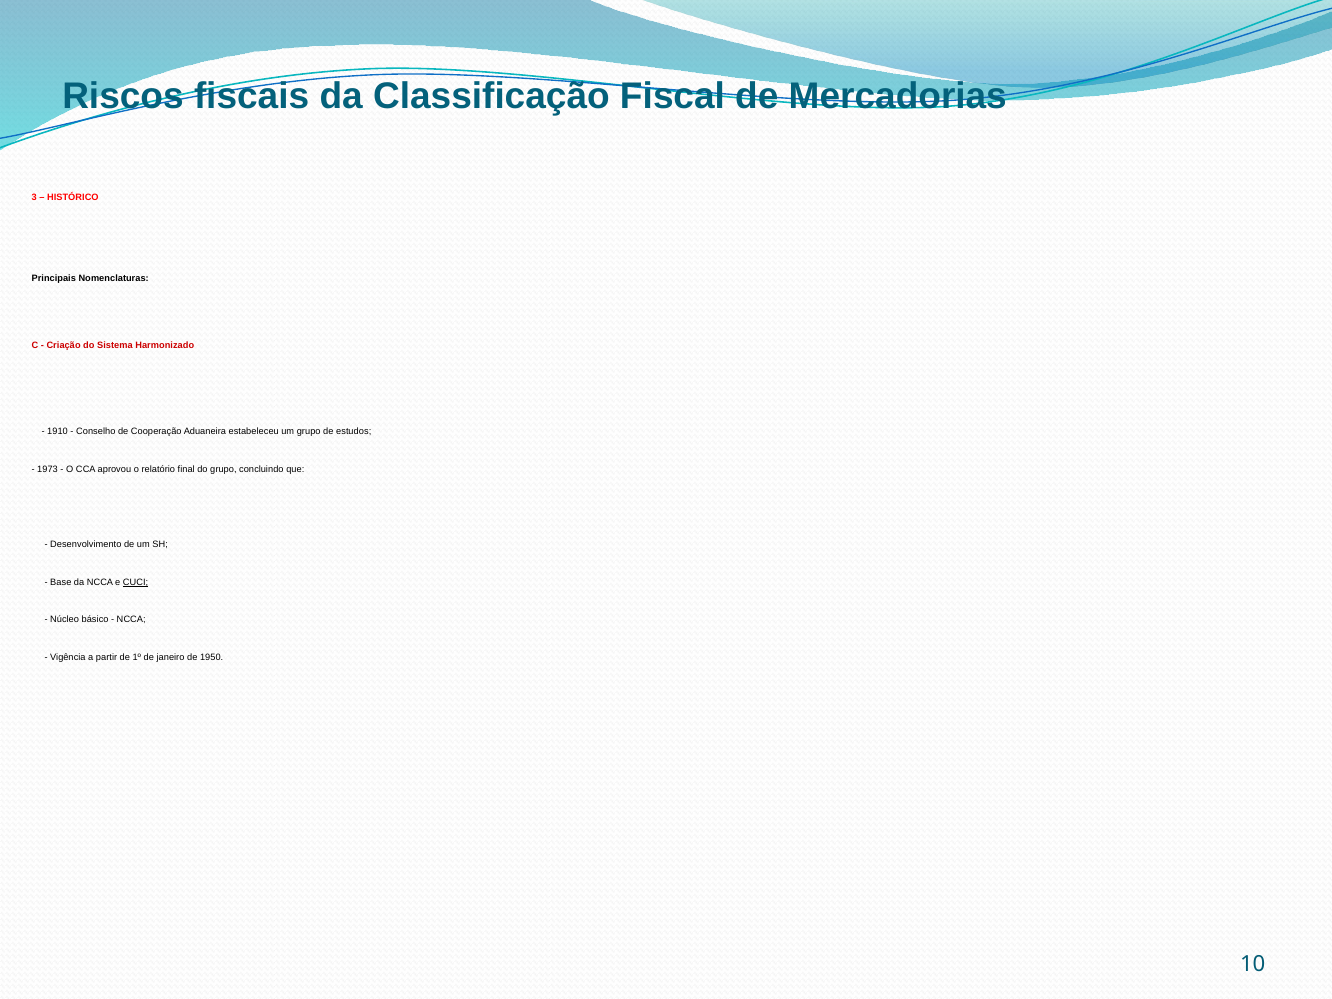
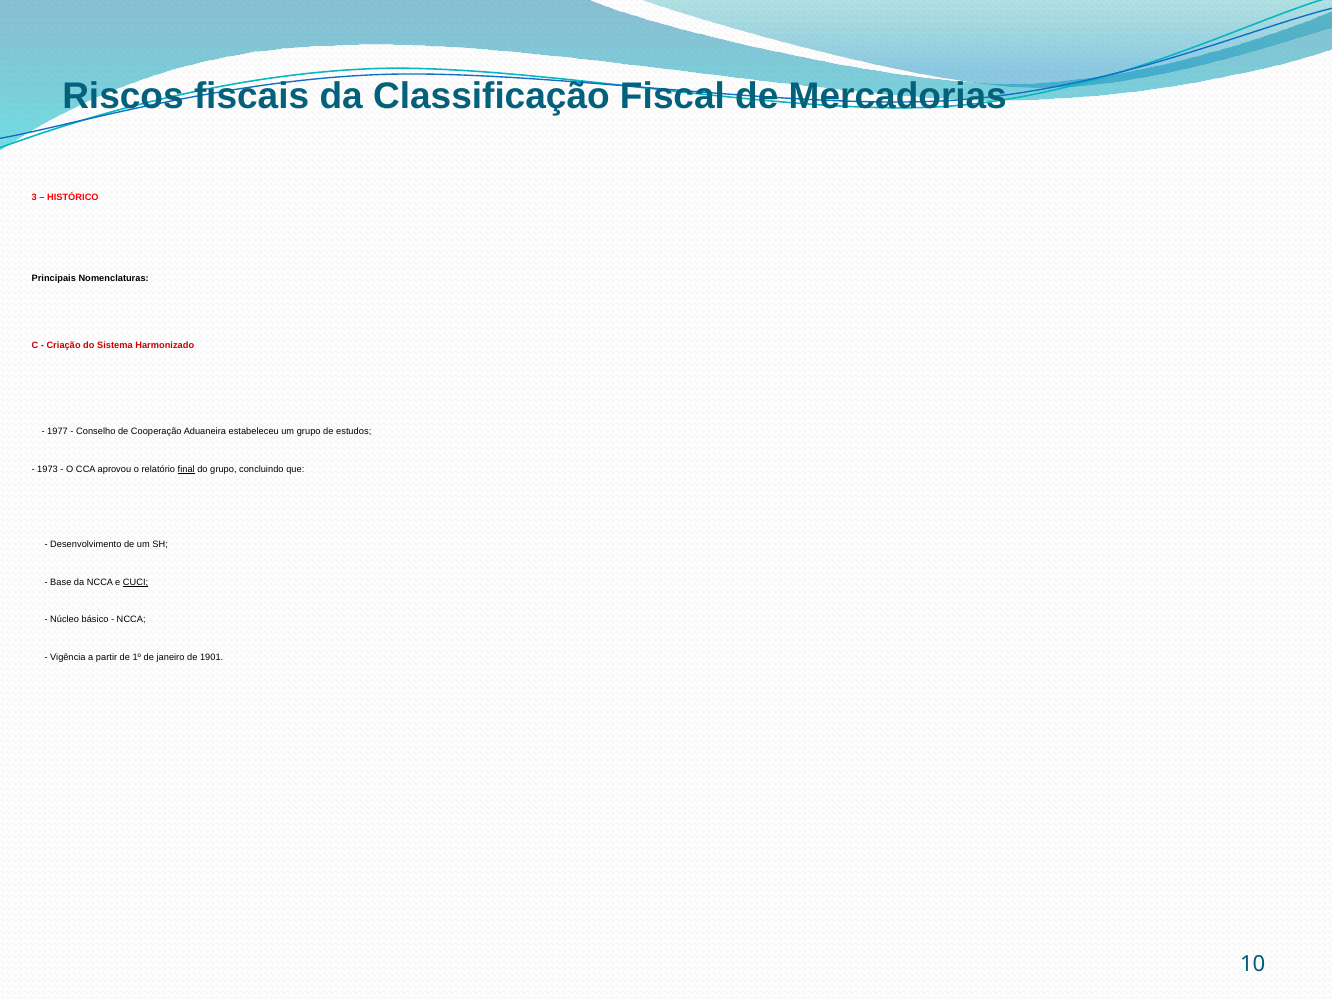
1910: 1910 -> 1977 (58, 431)
final underline: none -> present (186, 469)
1950: 1950 -> 1901 (212, 658)
